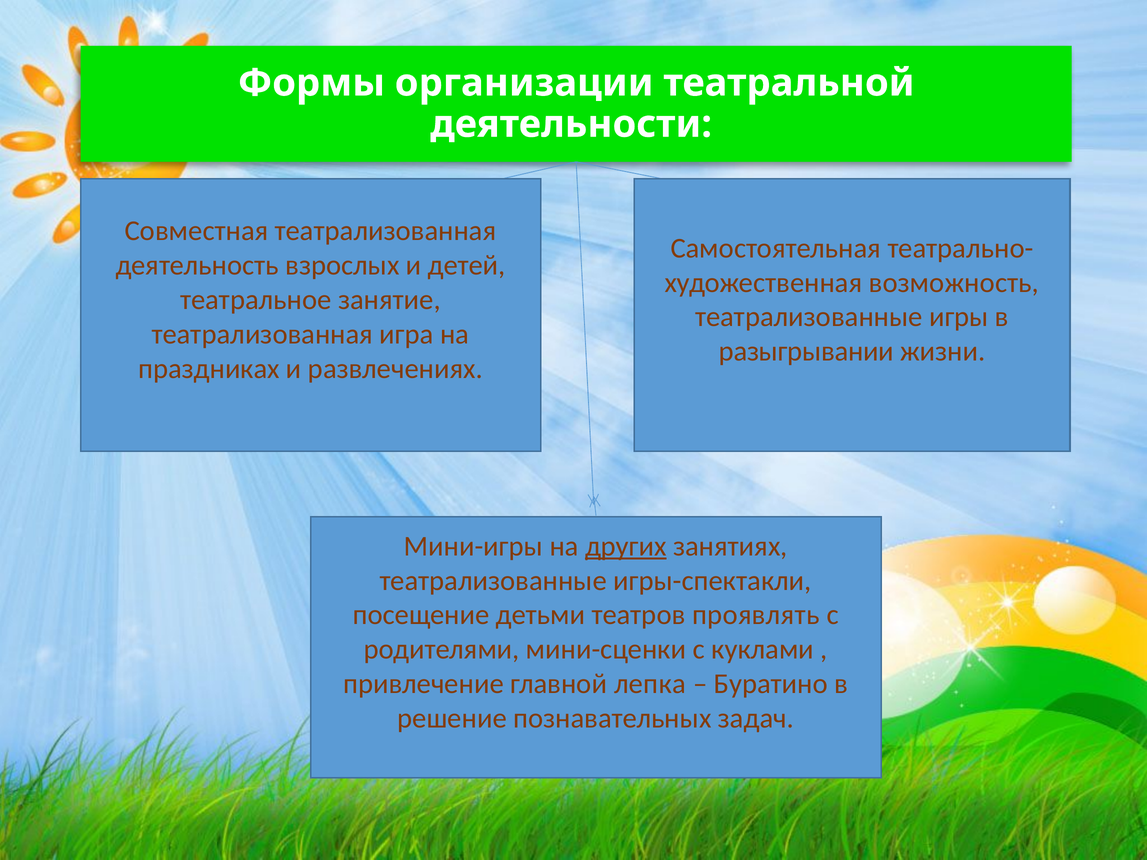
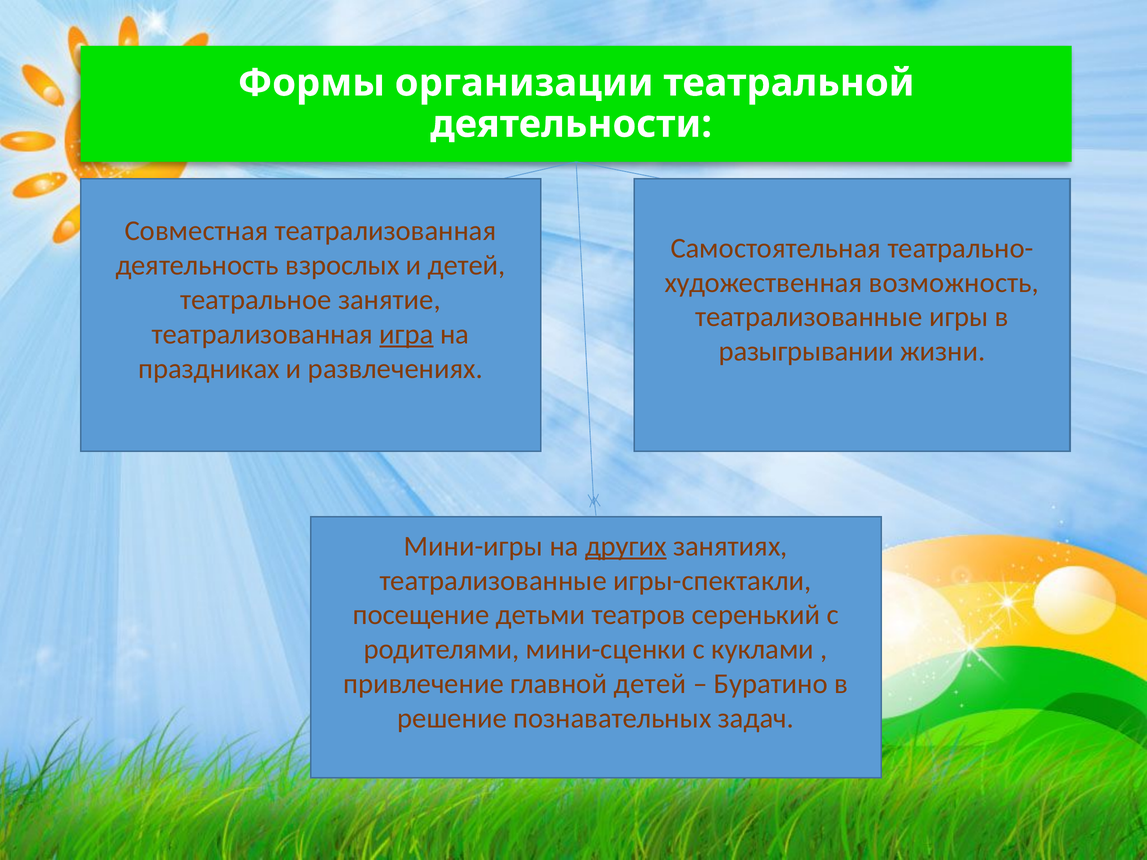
игра underline: none -> present (407, 334)
проявлять: проявлять -> серенький (756, 615)
главной лепка: лепка -> детей (650, 684)
